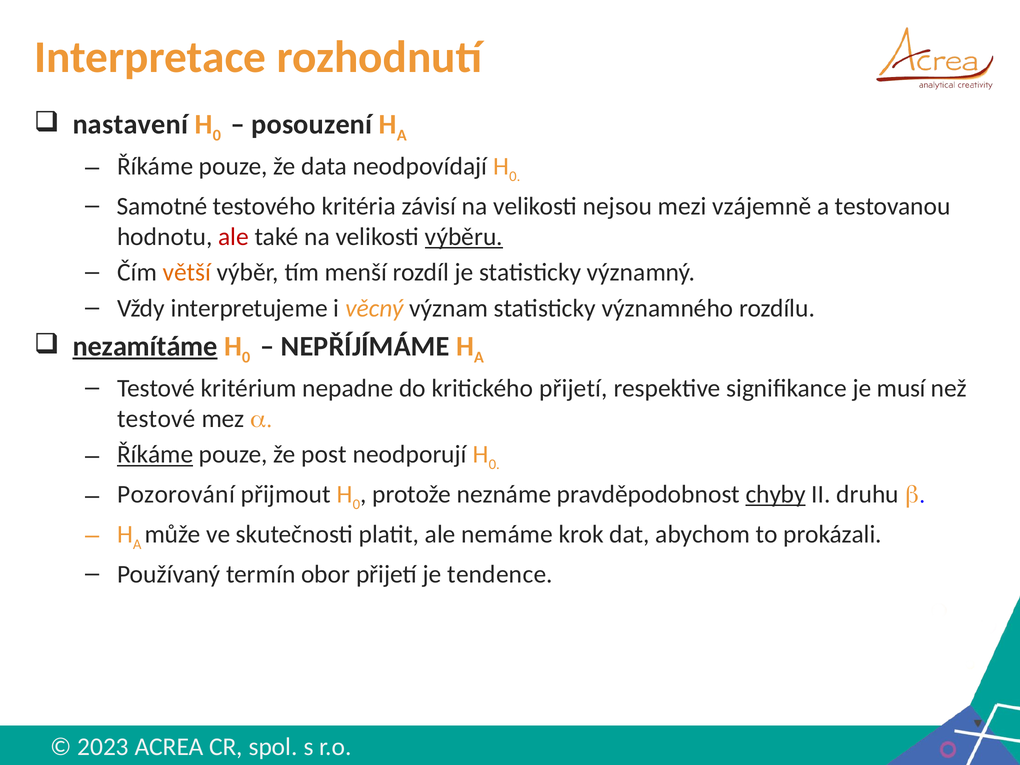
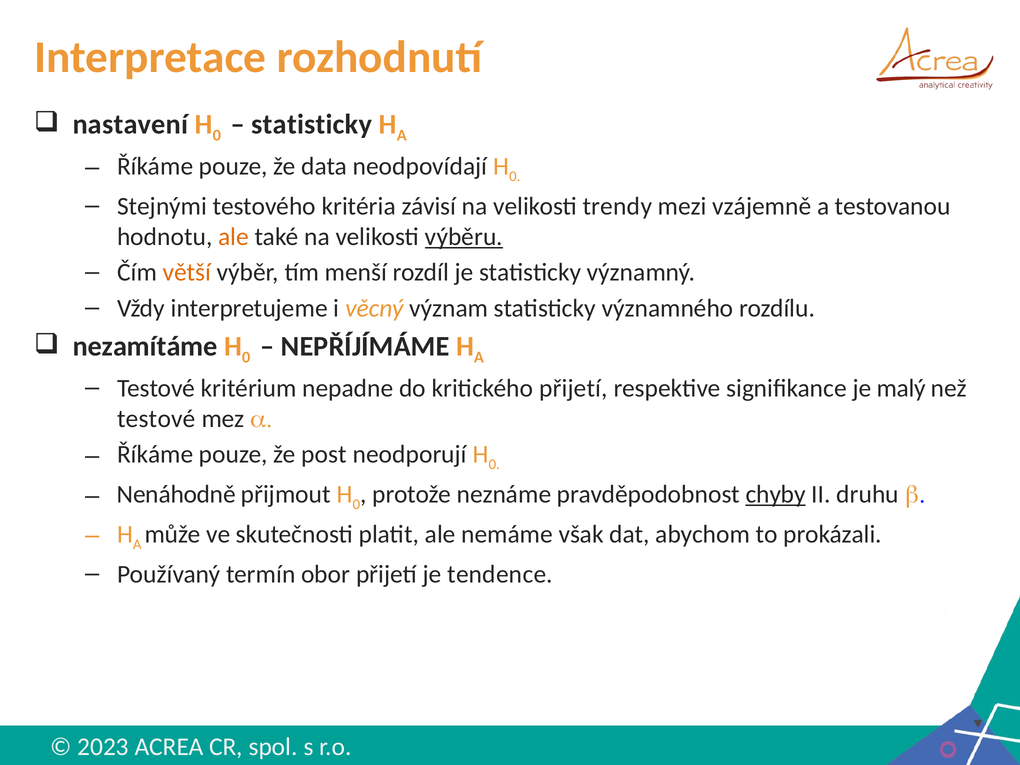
posouzení: posouzení -> statisticky (312, 124)
Samotné: Samotné -> Stejnými (162, 206)
nejsou: nejsou -> trendy (617, 206)
ale colour: red -> orange (234, 237)
nezamítáme underline: present -> none (145, 346)
musí: musí -> malý (901, 388)
Říkáme underline: present -> none (155, 455)
Pozorování: Pozorování -> Nenáhodně (176, 494)
krok: krok -> však (581, 534)
